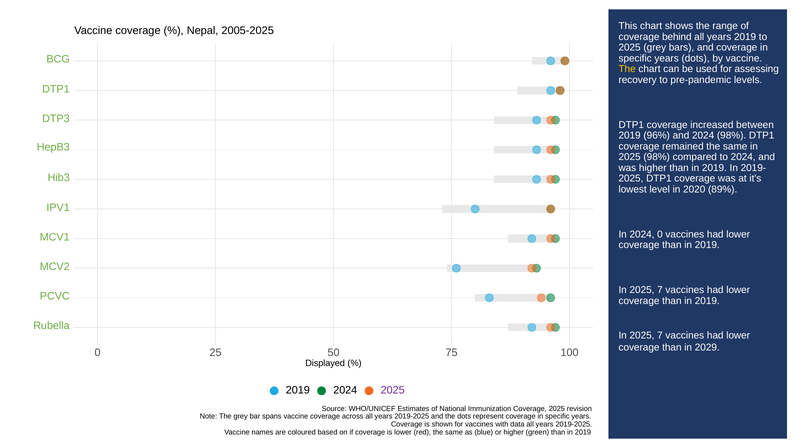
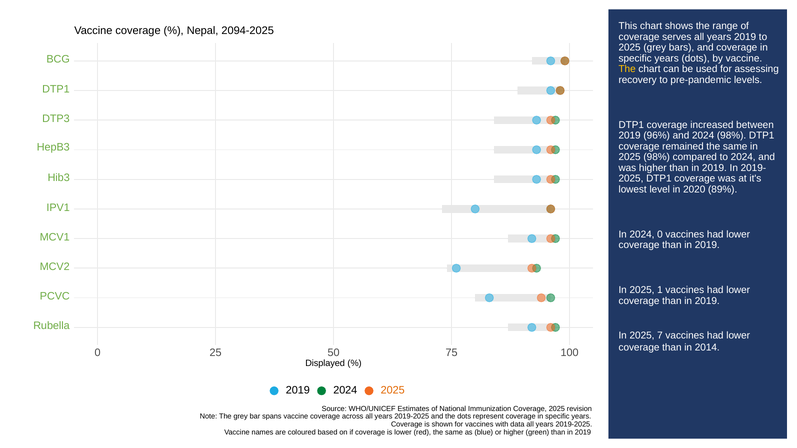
2005-2025: 2005-2025 -> 2094-2025 (248, 31)
behind: behind -> serves (677, 37)
7: 7 -> 1 (660, 290)
2029: 2029 -> 2014 (707, 348)
2025 colour: purple -> orange (393, 391)
